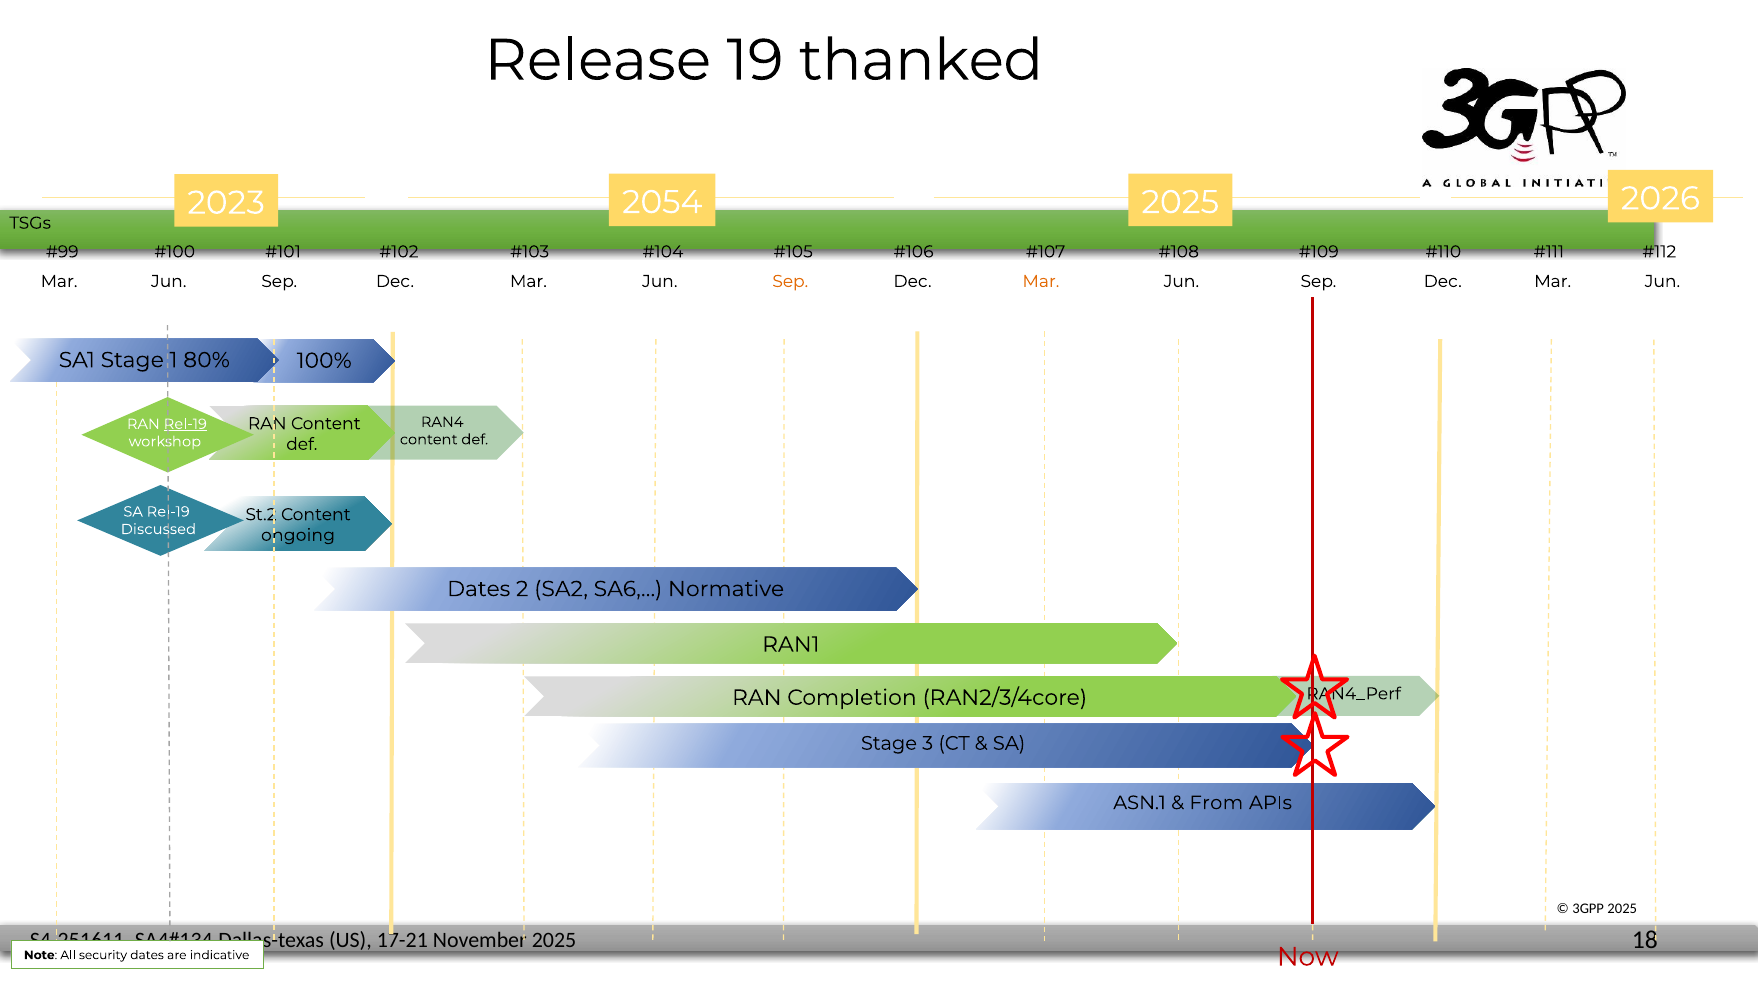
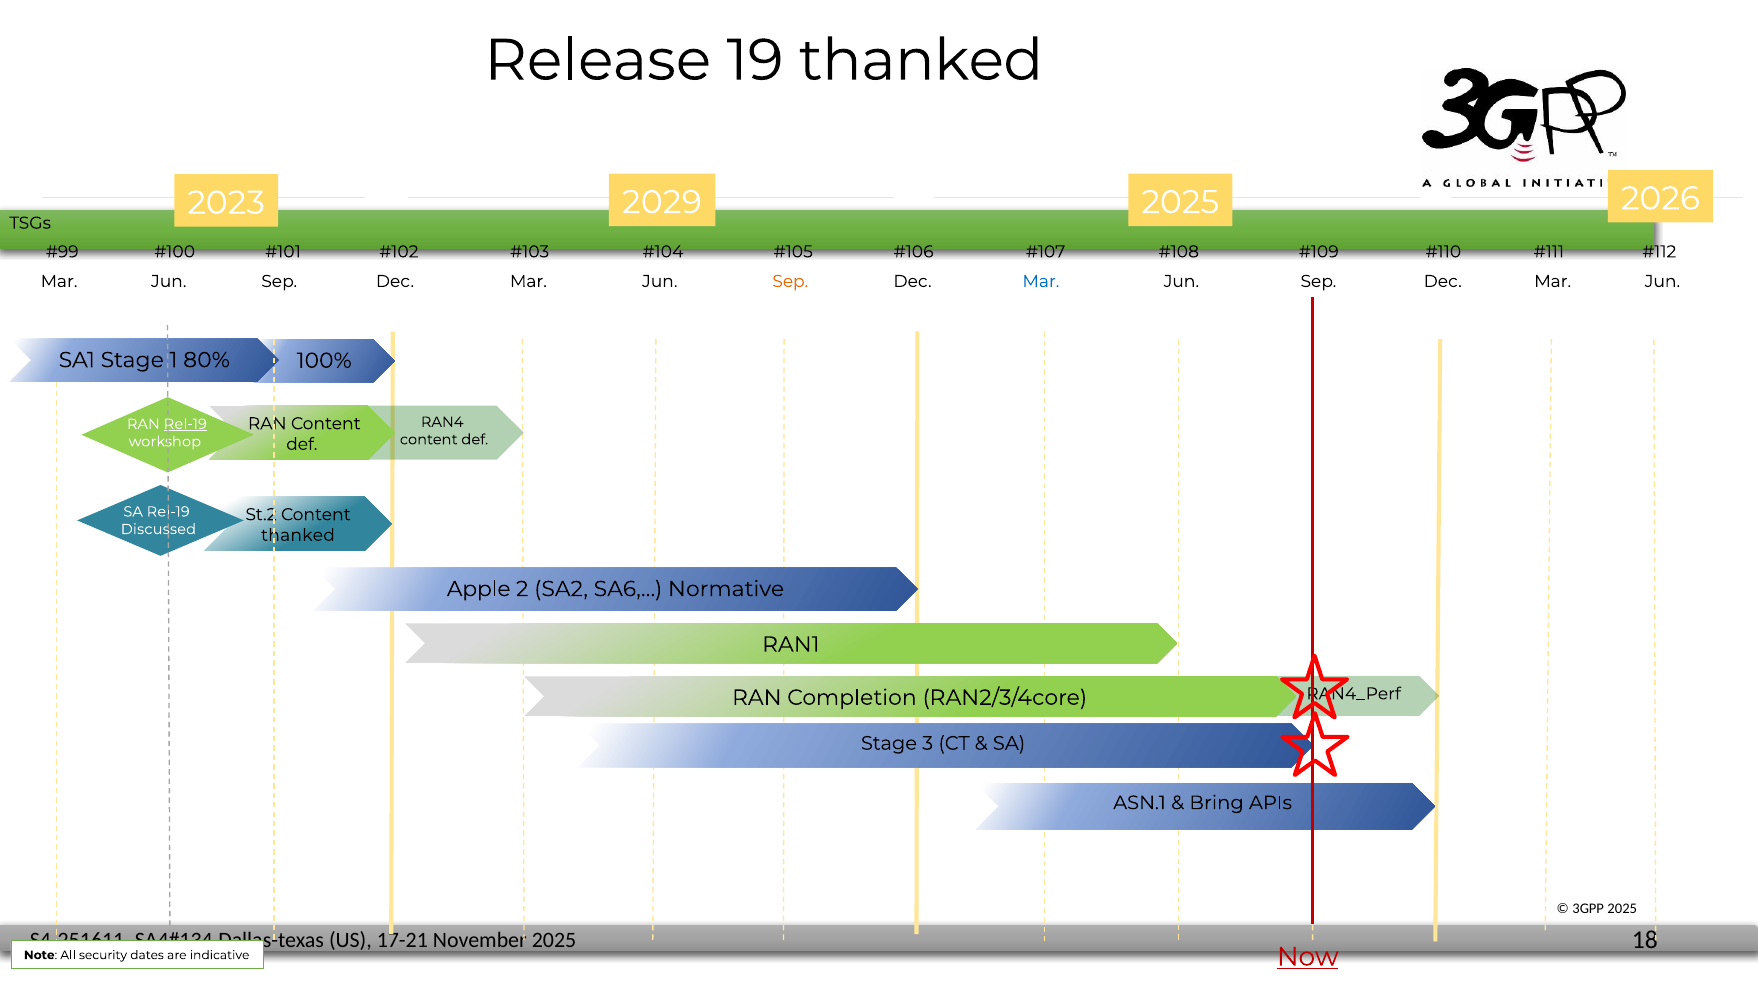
2054: 2054 -> 2029 (662, 202)
Mar colour: orange -> blue (1041, 281)
ongoing: ongoing -> thanked (298, 535)
Dates: Dates -> Apple (479, 589)
From: From -> Bring (1217, 803)
Now underline: none -> present (1308, 957)
